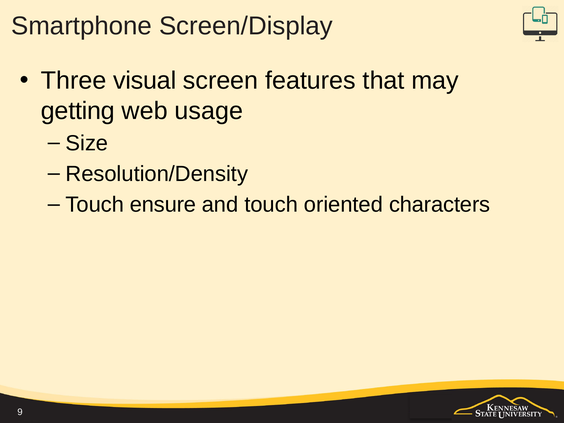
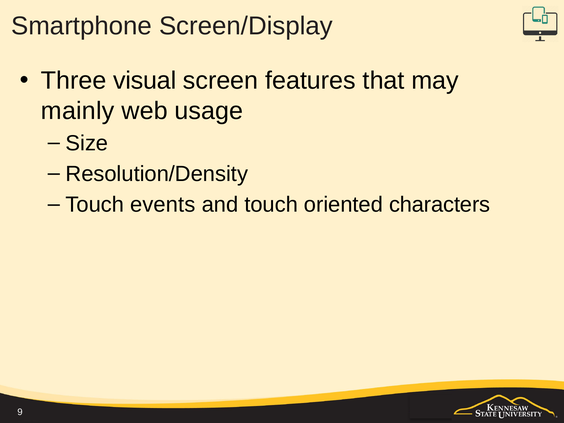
getting: getting -> mainly (78, 111)
ensure: ensure -> events (163, 205)
